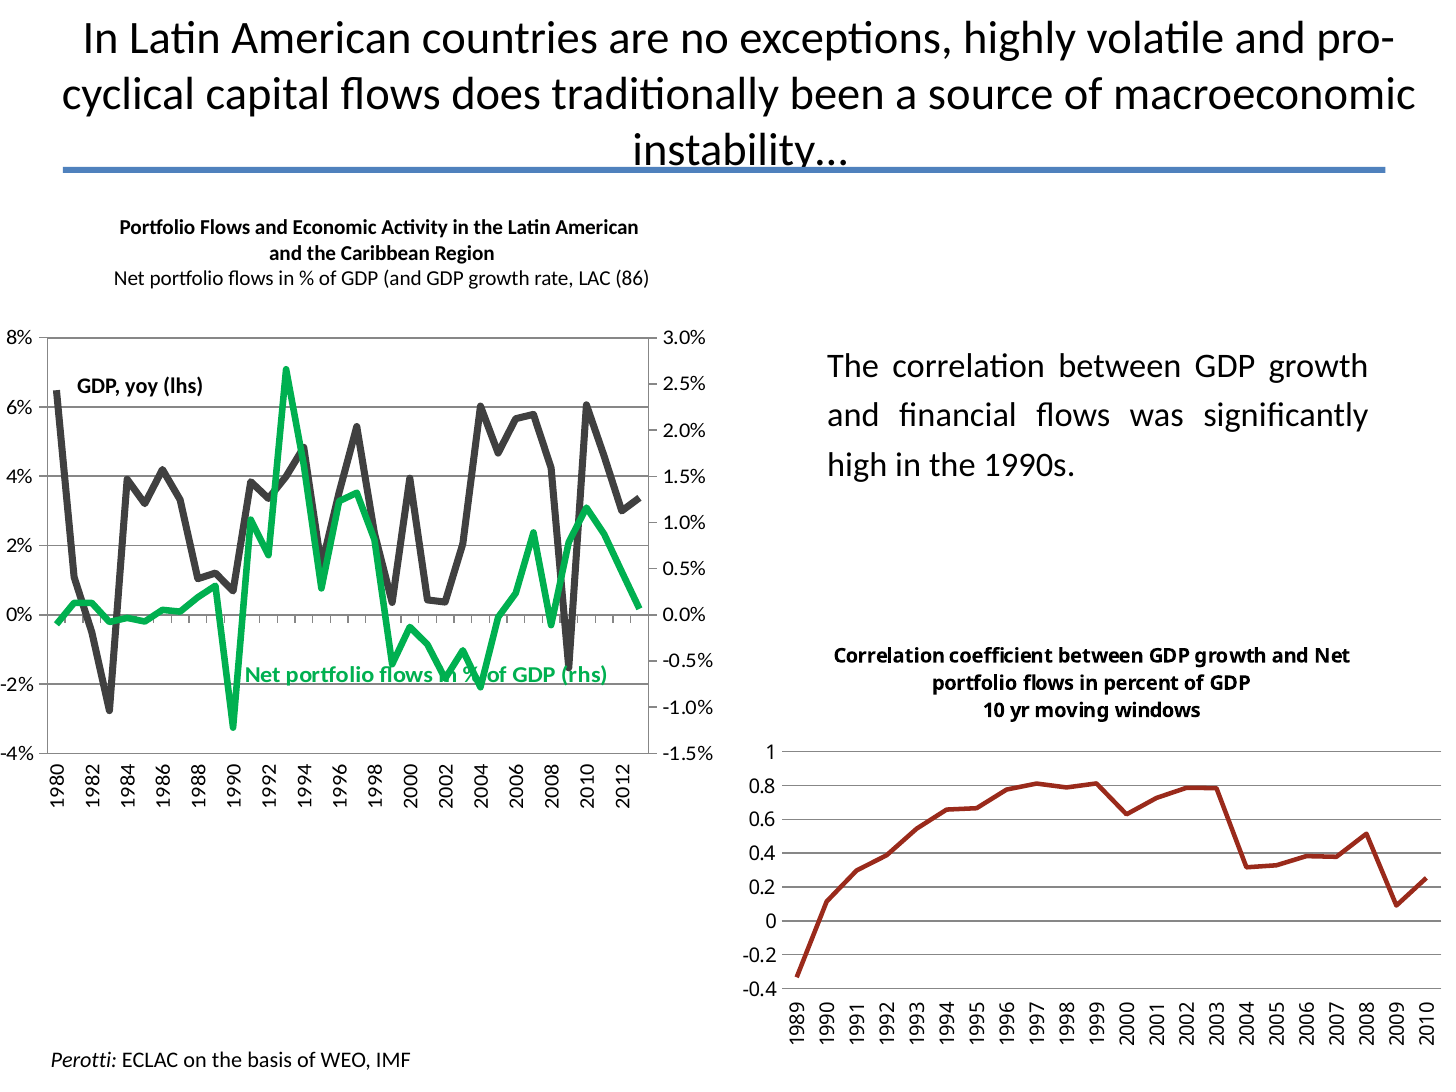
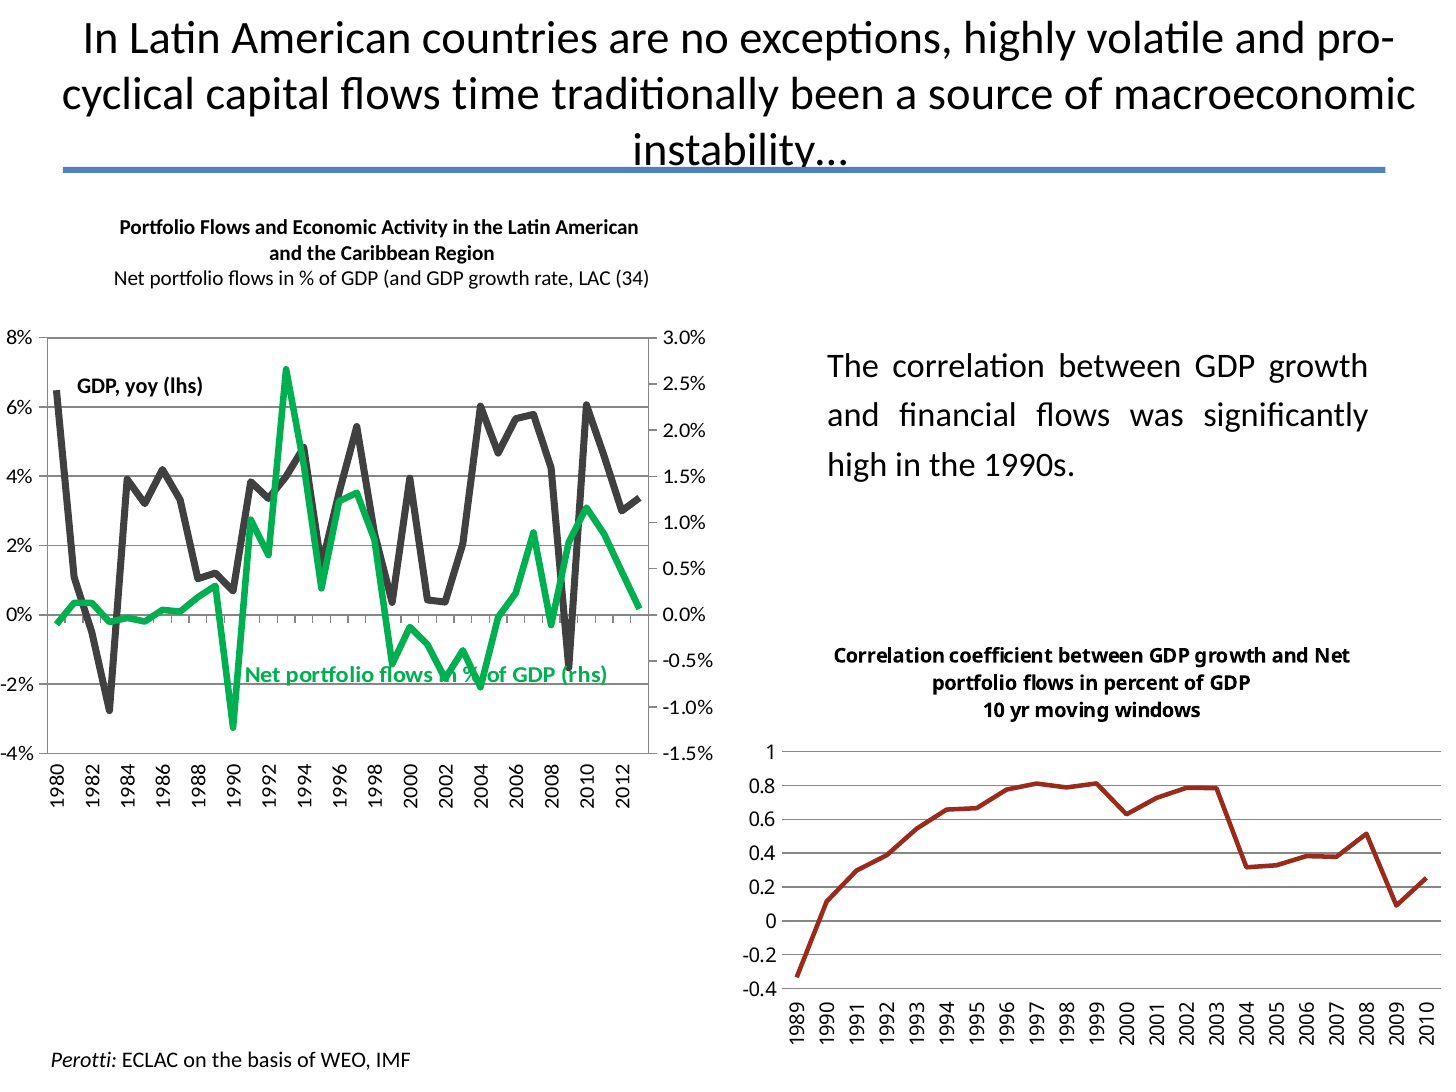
does: does -> time (496, 94)
86: 86 -> 34 (632, 278)
